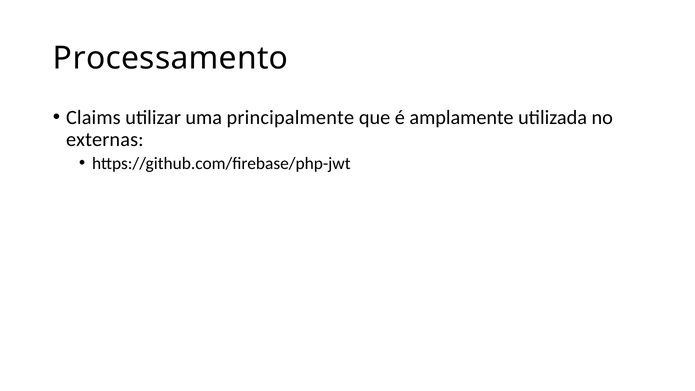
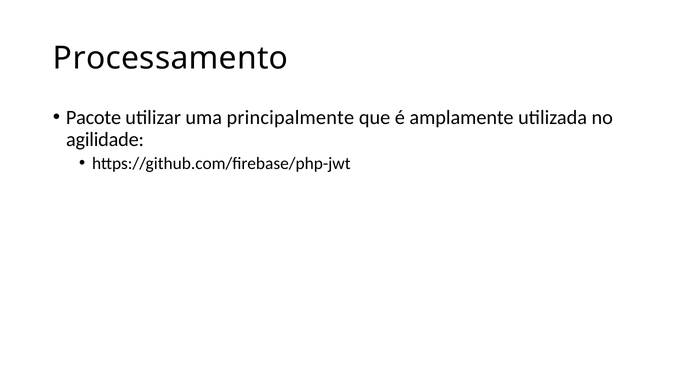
Claims: Claims -> Pacote (94, 118)
externas: externas -> agilidade (105, 139)
